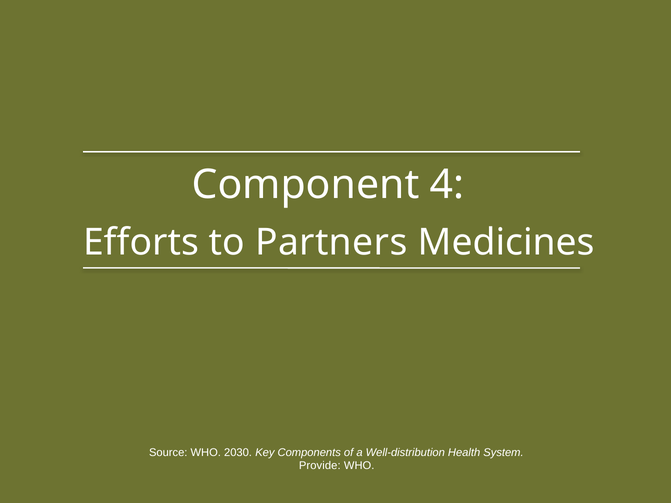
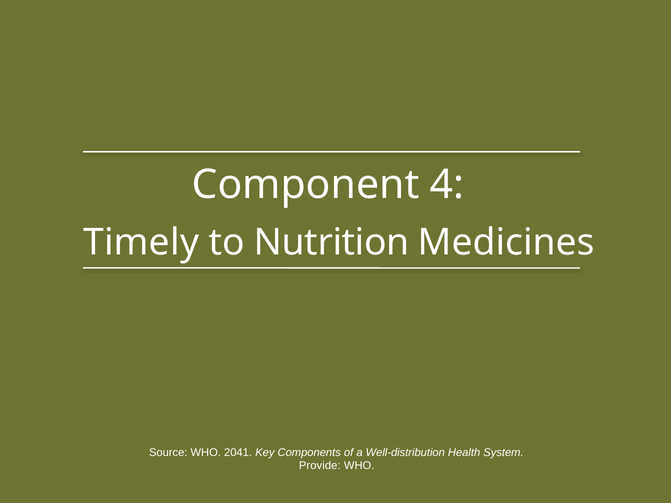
Efforts: Efforts -> Timely (141, 243)
Partners: Partners -> Nutrition (332, 243)
2030: 2030 -> 2041 (238, 453)
